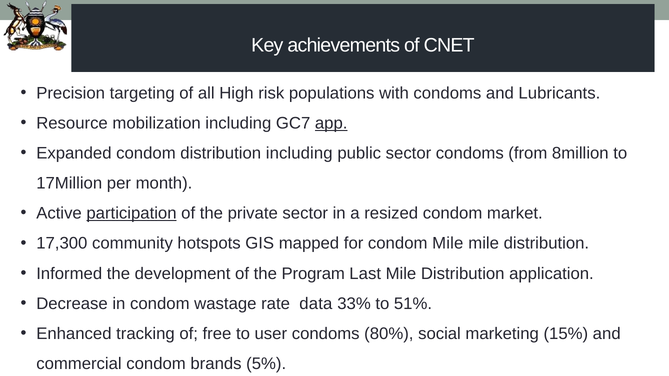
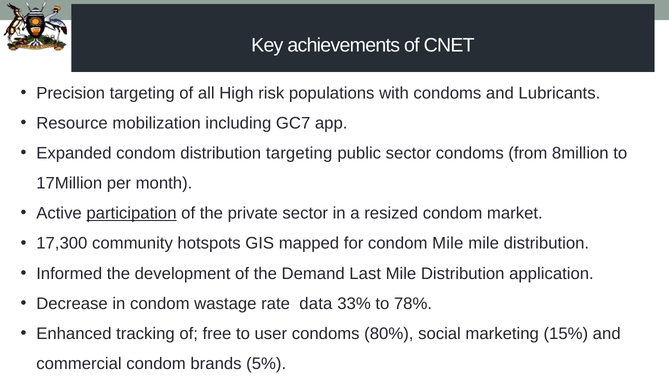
app underline: present -> none (331, 123)
distribution including: including -> targeting (299, 153)
Program: Program -> Demand (313, 274)
51%: 51% -> 78% (413, 304)
